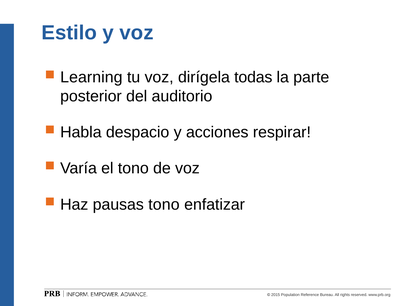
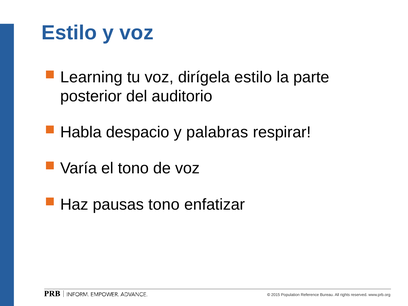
dirígela todas: todas -> estilo (253, 77)
acciones: acciones -> palabras (217, 132)
